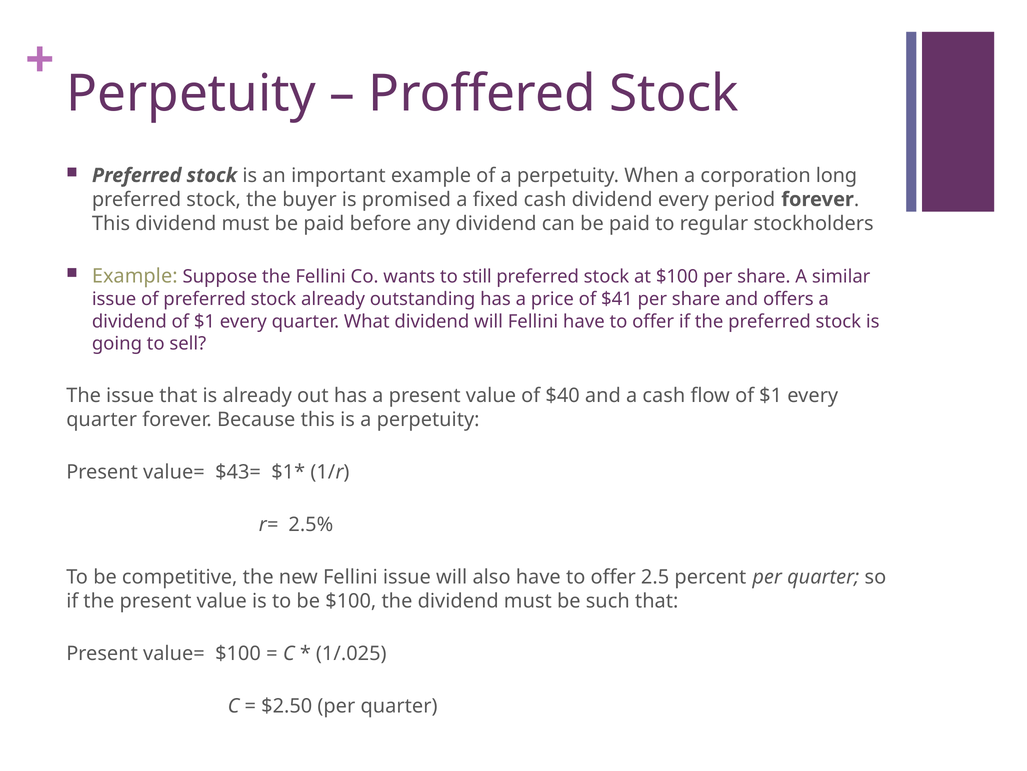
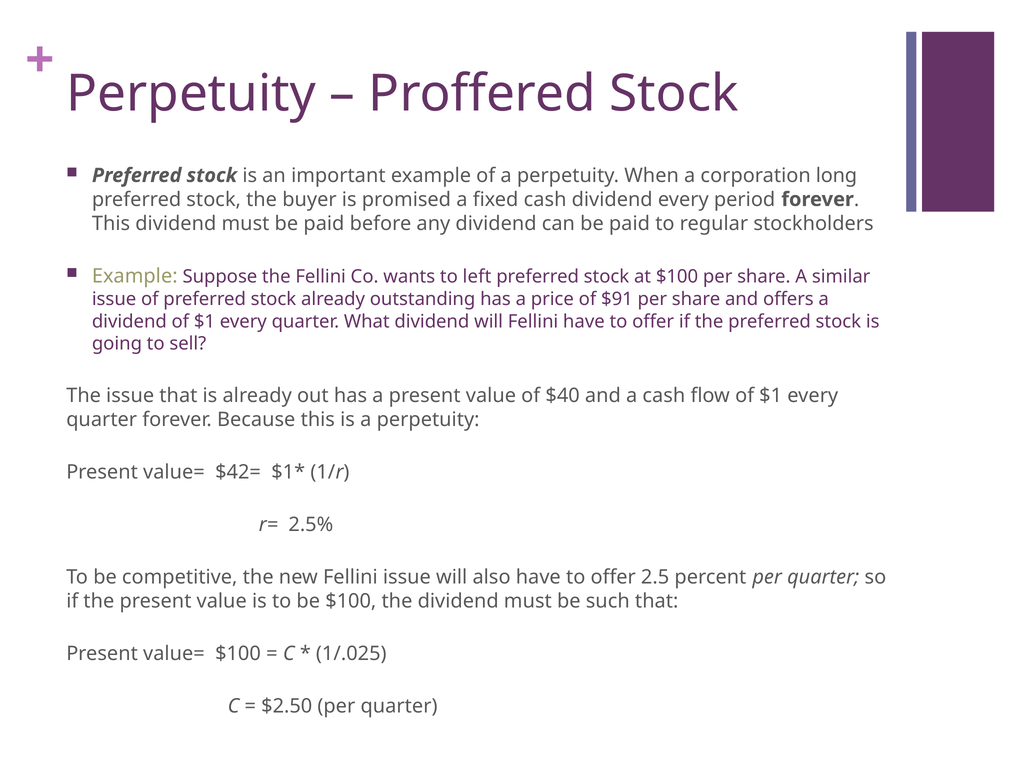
still: still -> left (477, 276)
$41: $41 -> $91 (617, 299)
$43=: $43= -> $42= (238, 472)
